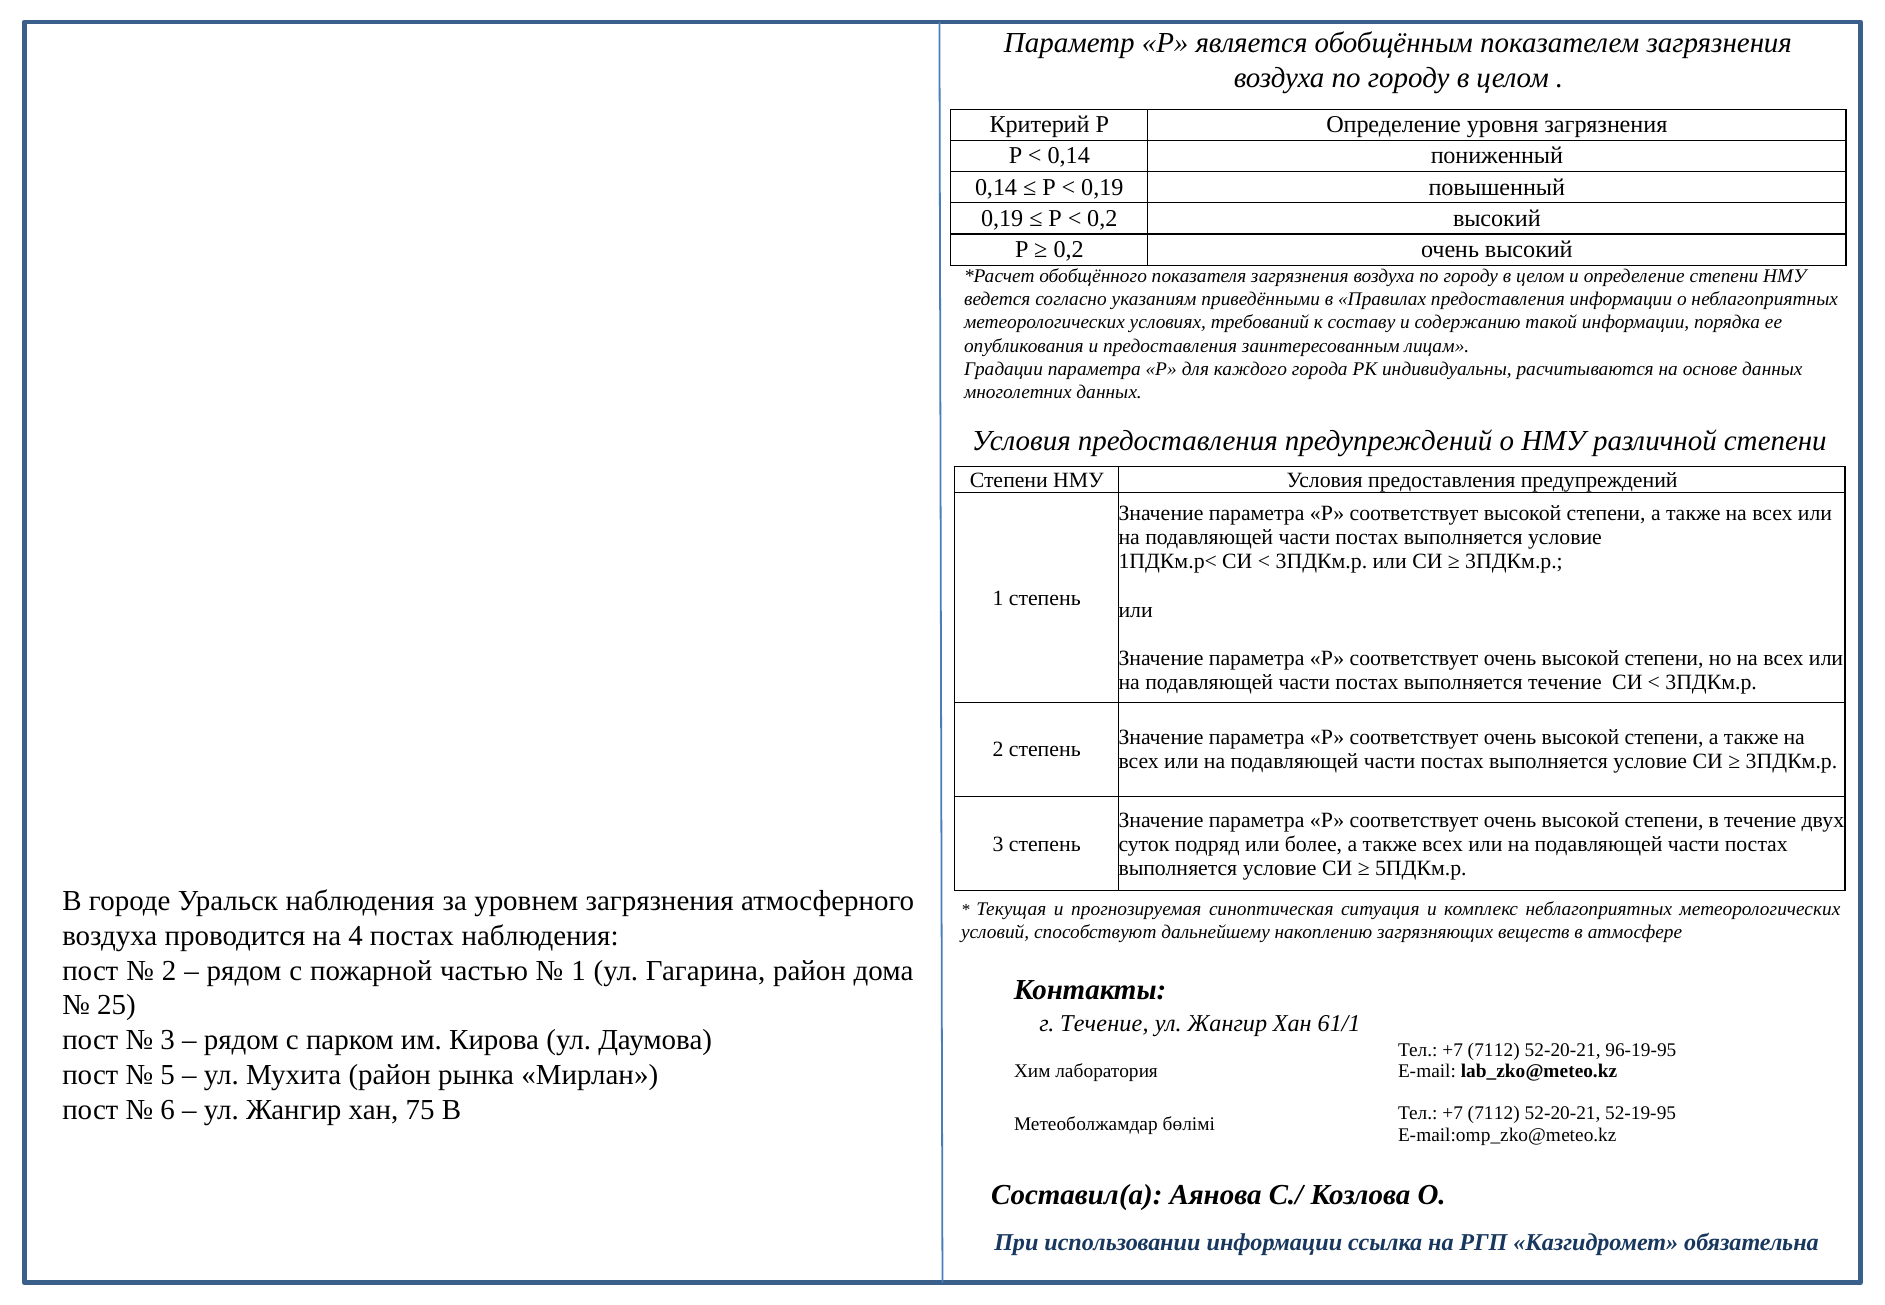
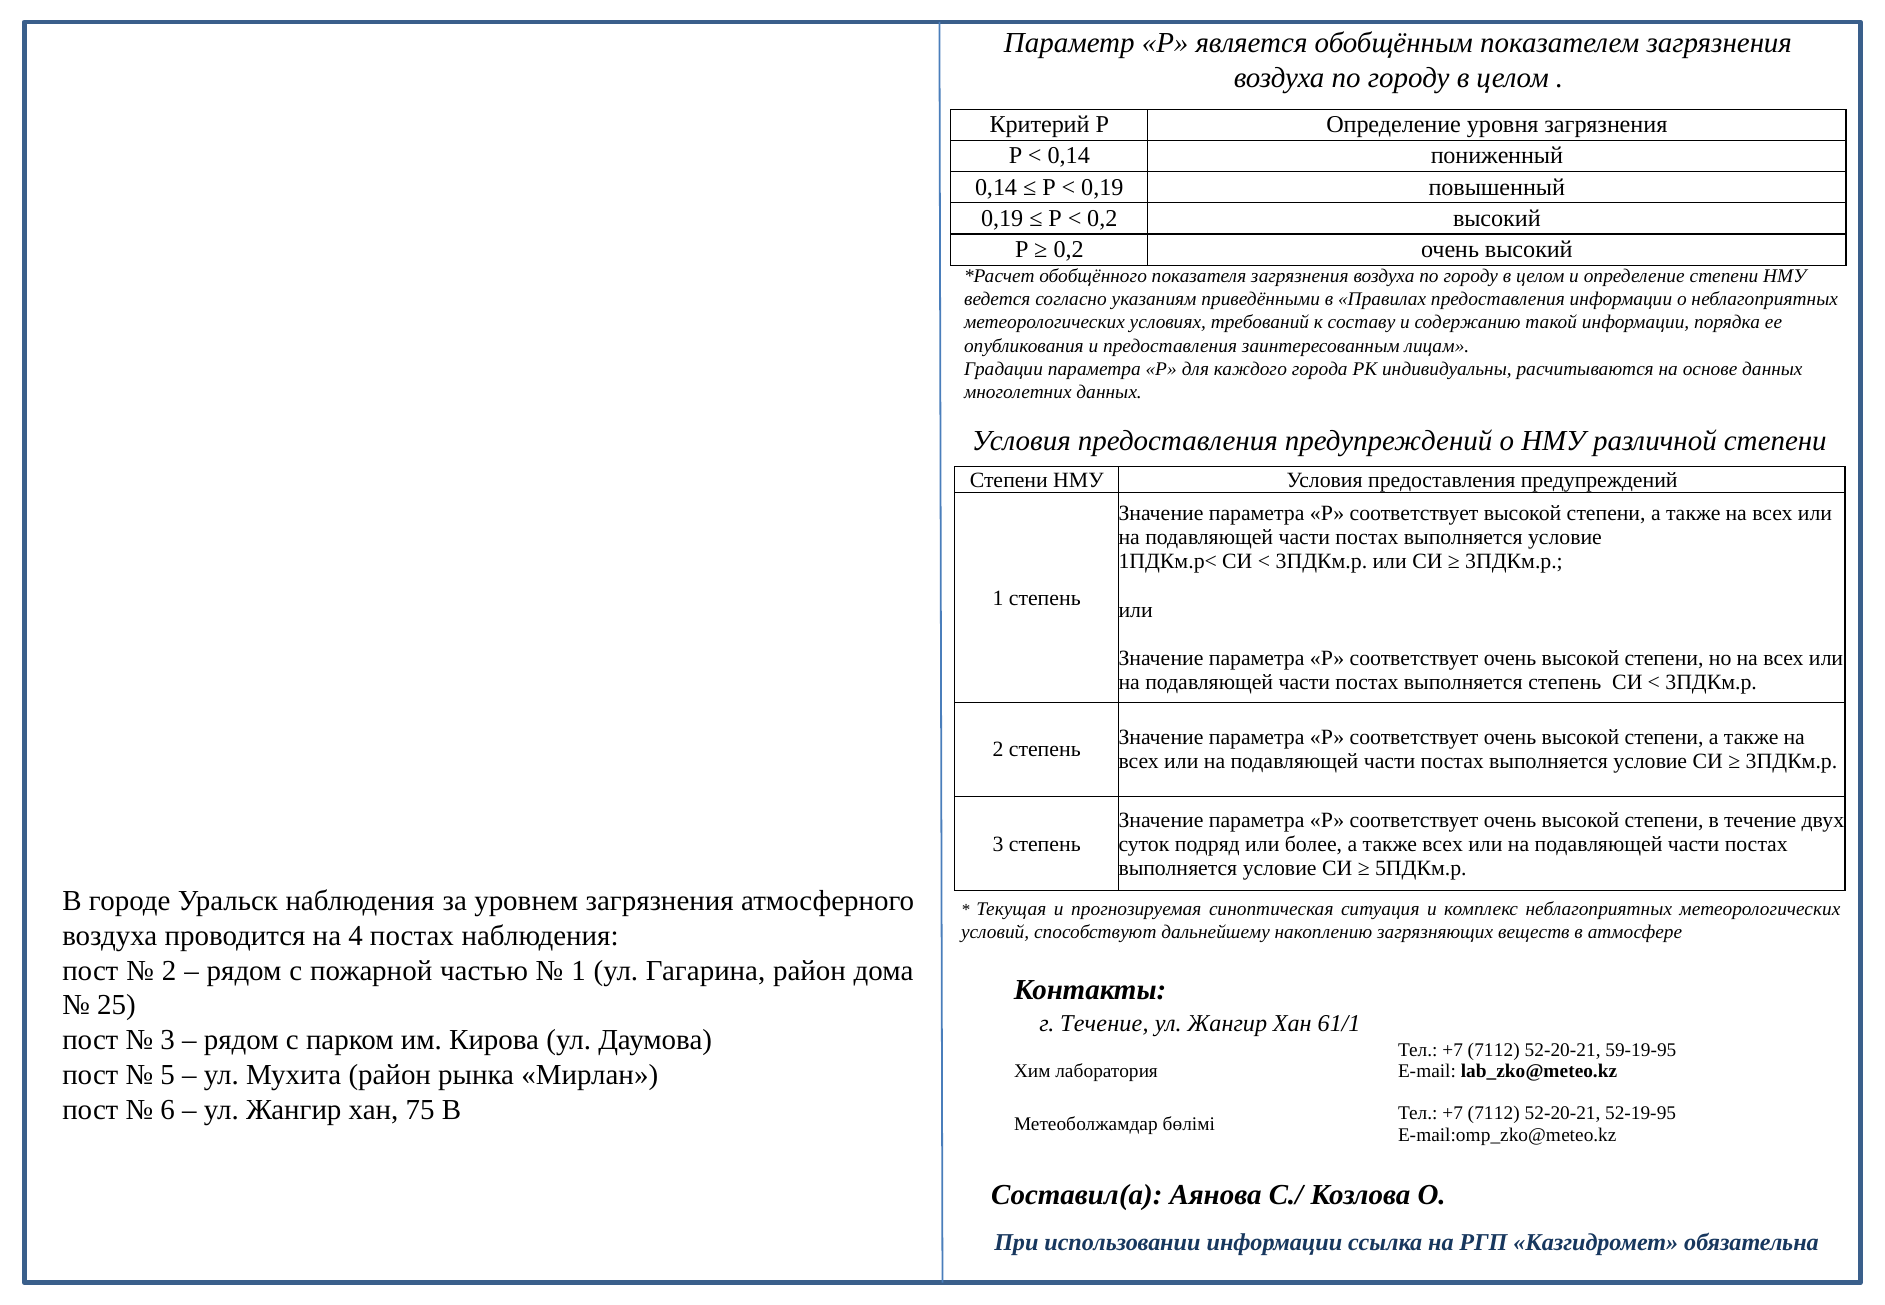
выполняется течение: течение -> степень (1565, 682)
96-19-95: 96-19-95 -> 59-19-95 (1641, 1050)
